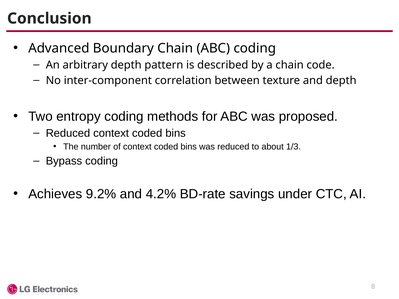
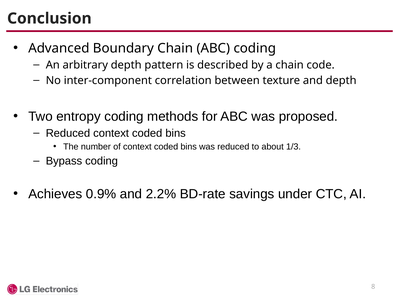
9.2%: 9.2% -> 0.9% (101, 194)
4.2%: 4.2% -> 2.2% (161, 194)
